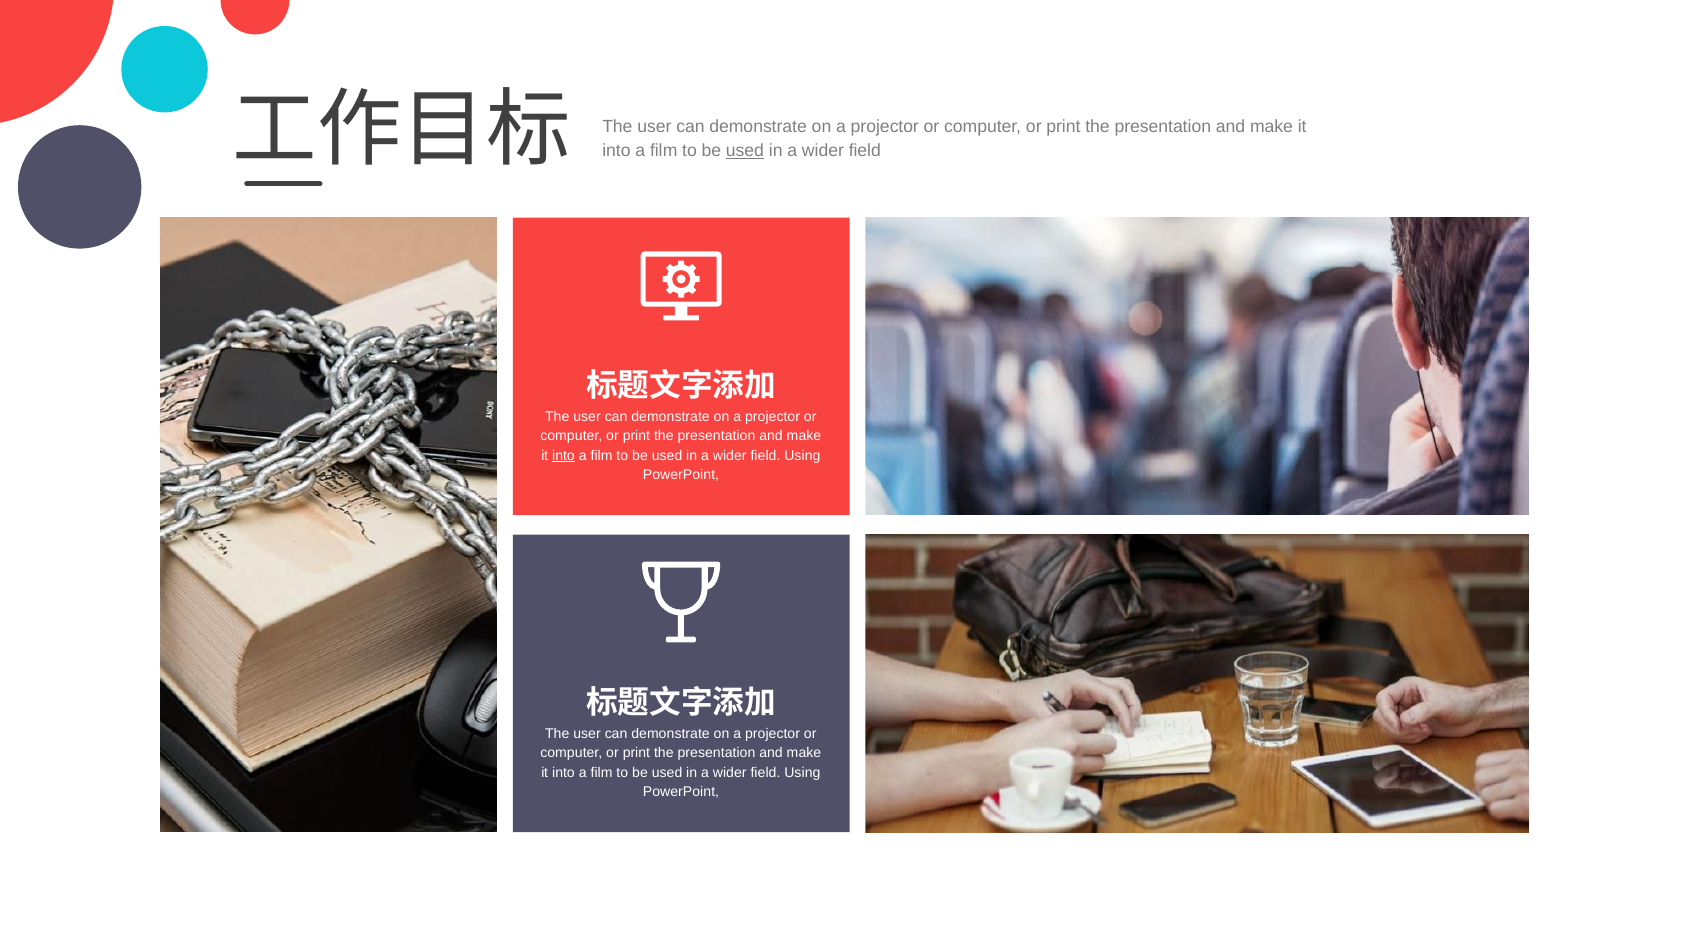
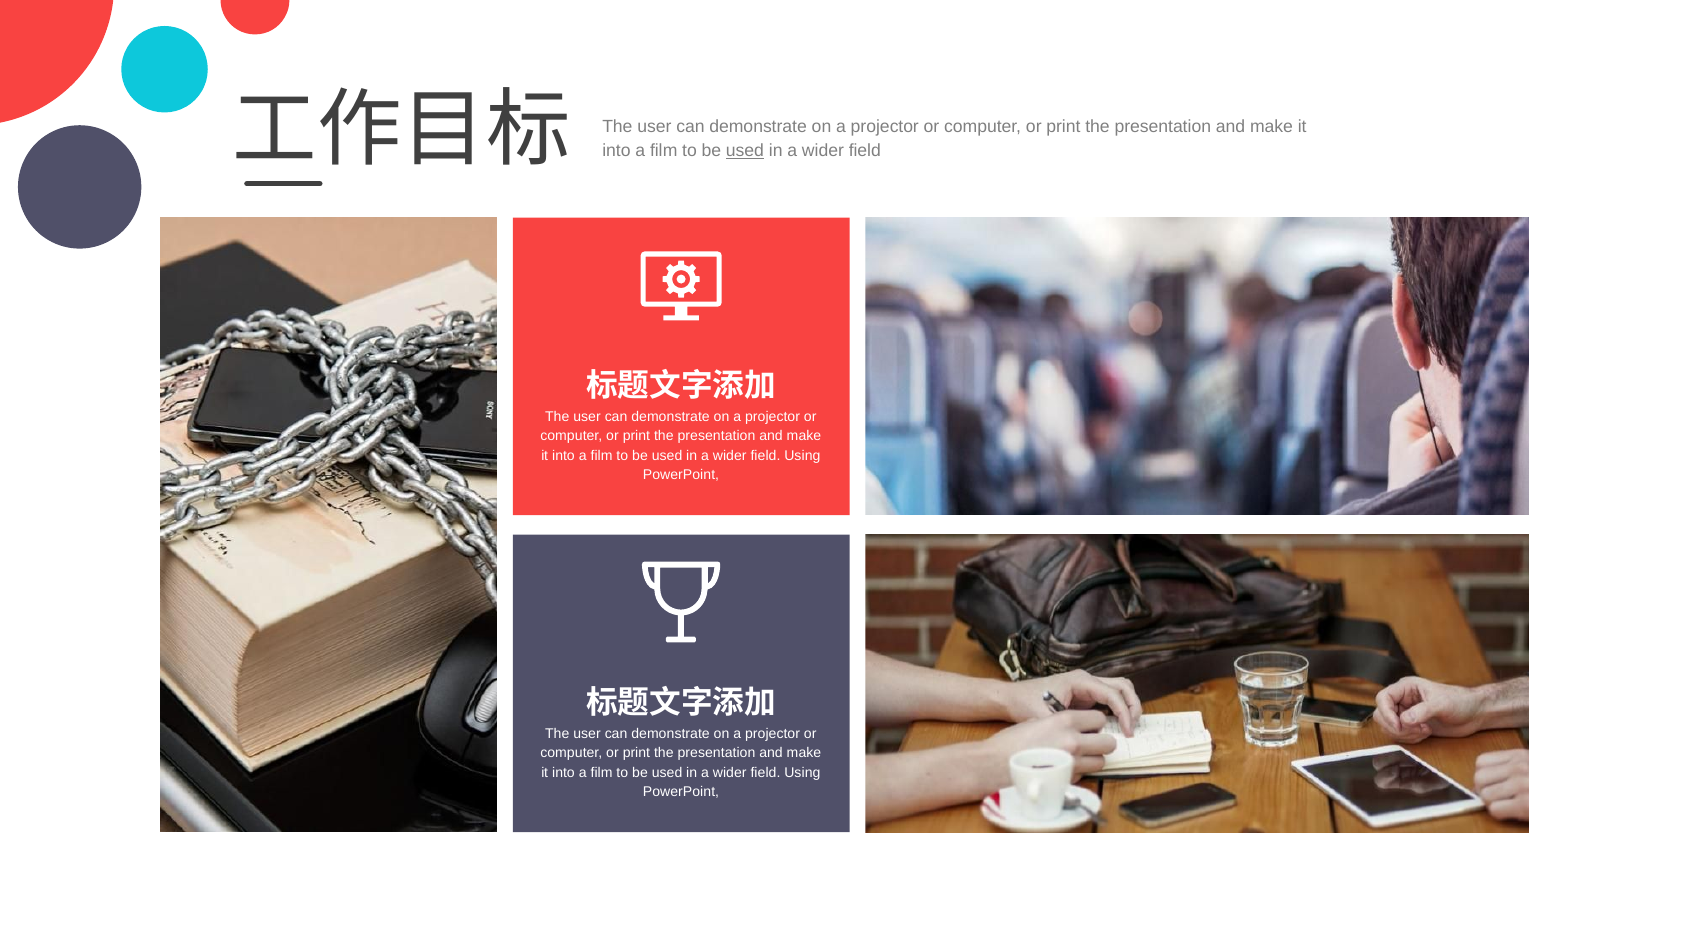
into underline: present -> none (563, 455)
